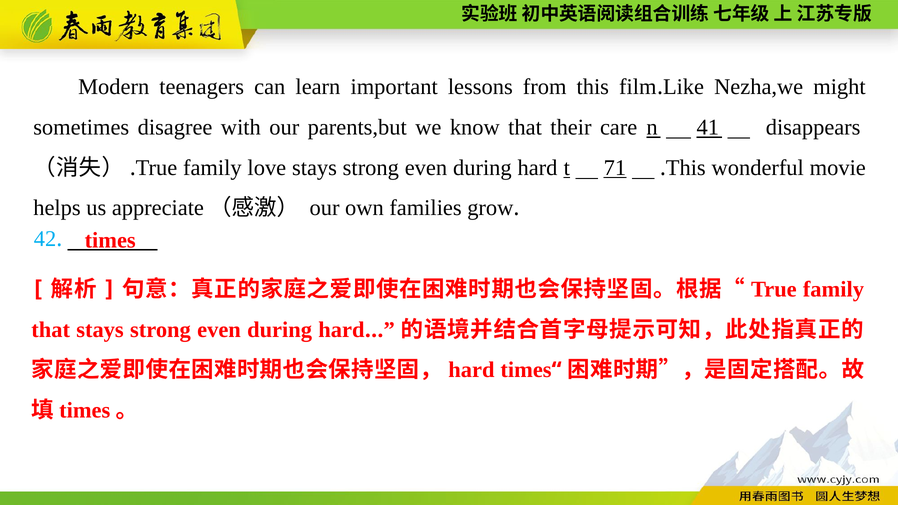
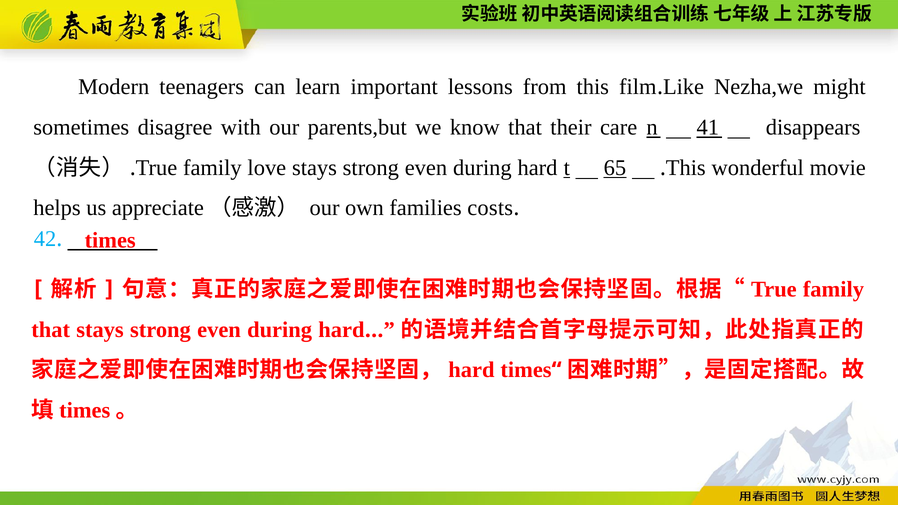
71: 71 -> 65 (615, 168)
grow: grow -> costs (490, 208)
